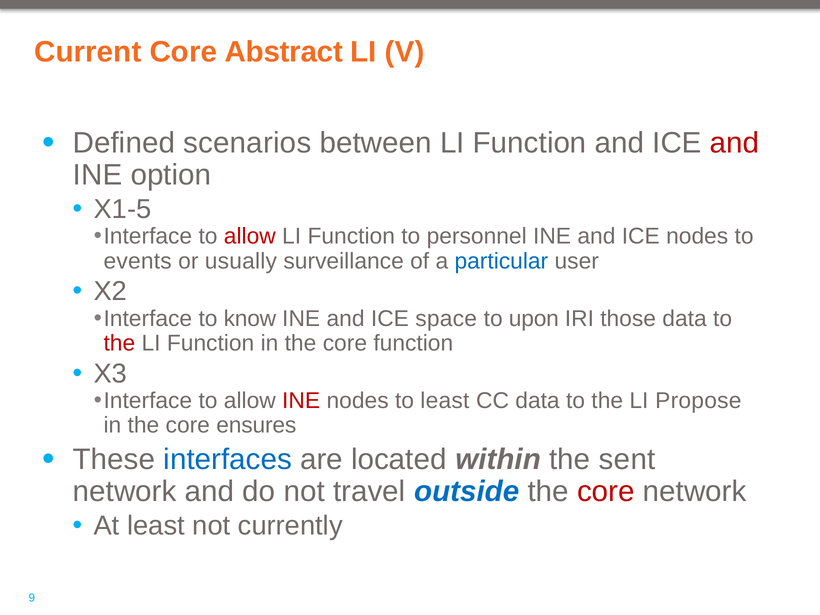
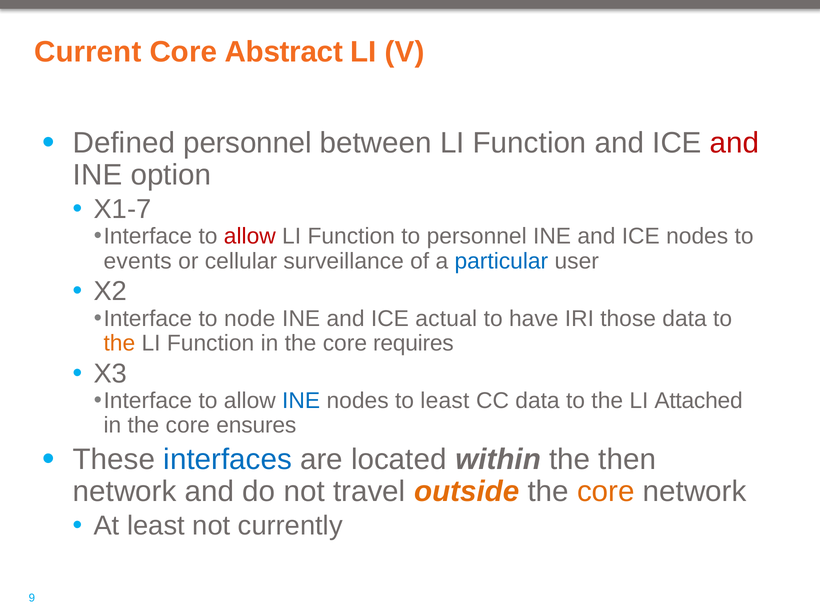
Defined scenarios: scenarios -> personnel (247, 143)
X1-5: X1-5 -> X1-7 (123, 209)
usually: usually -> cellular (241, 261)
know: know -> node (250, 319)
space: space -> actual (446, 319)
upon: upon -> have (534, 319)
the colour: red -> orange (119, 343)
core function: function -> requires (413, 343)
INE colour: red -> blue (301, 401)
Propose: Propose -> Attached (699, 401)
sent: sent -> then (627, 460)
outside colour: blue -> orange (467, 492)
core colour: red -> orange (606, 492)
